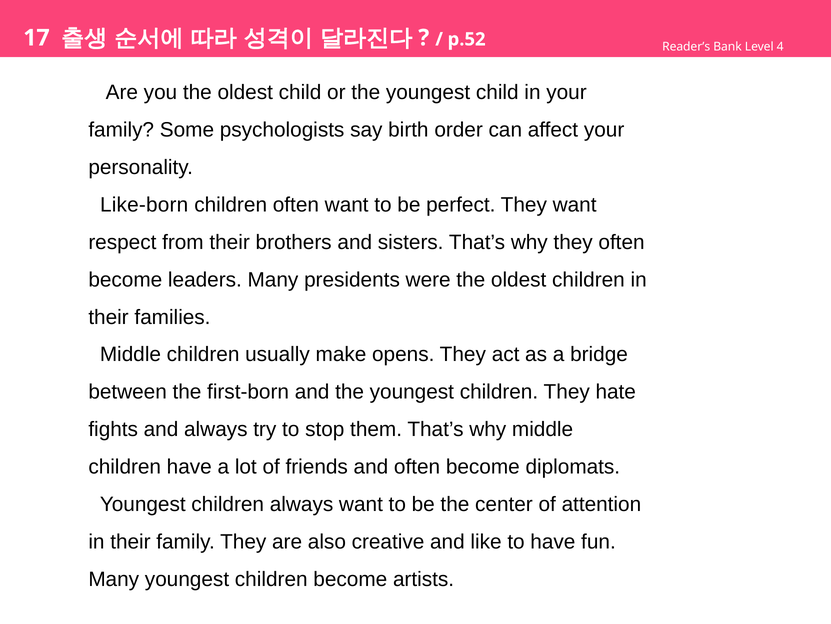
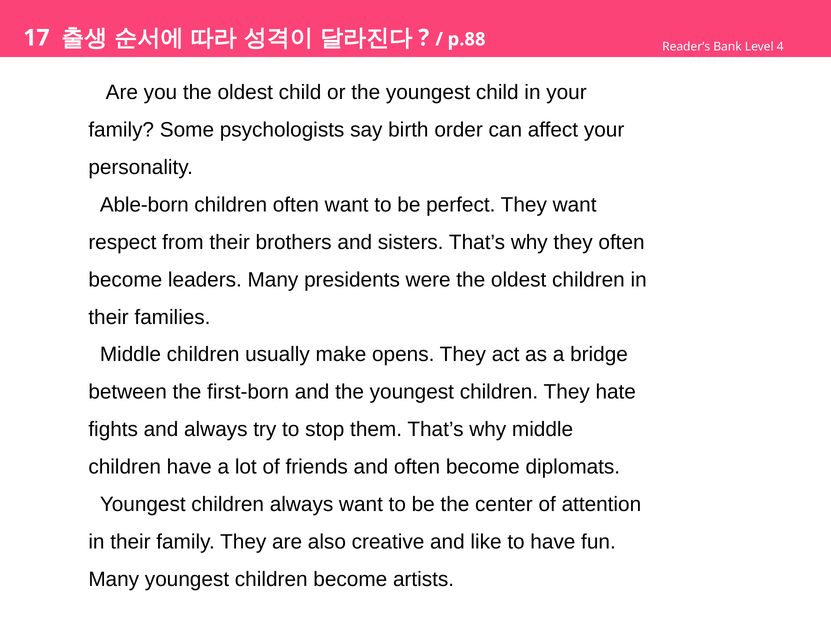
p.52: p.52 -> p.88 (467, 39)
Like-born: Like-born -> Able-born (144, 205)
